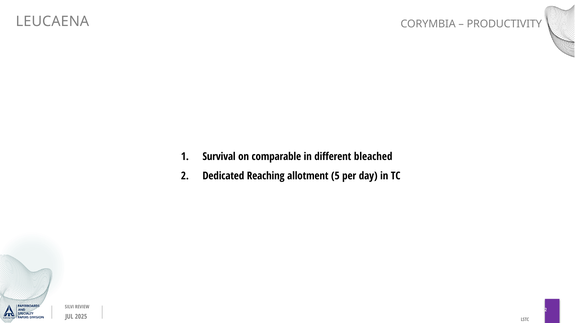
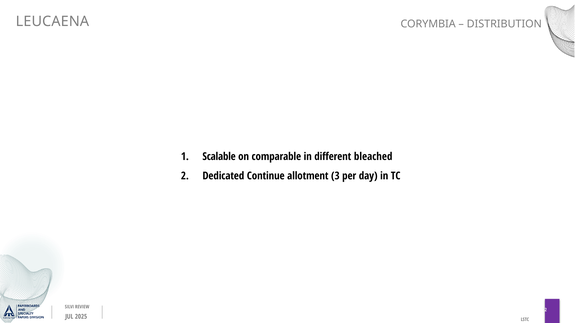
PRODUCTIVITY: PRODUCTIVITY -> DISTRIBUTION (504, 24)
Survival: Survival -> Scalable (219, 157)
Reaching: Reaching -> Continue (266, 176)
5: 5 -> 3 (335, 176)
